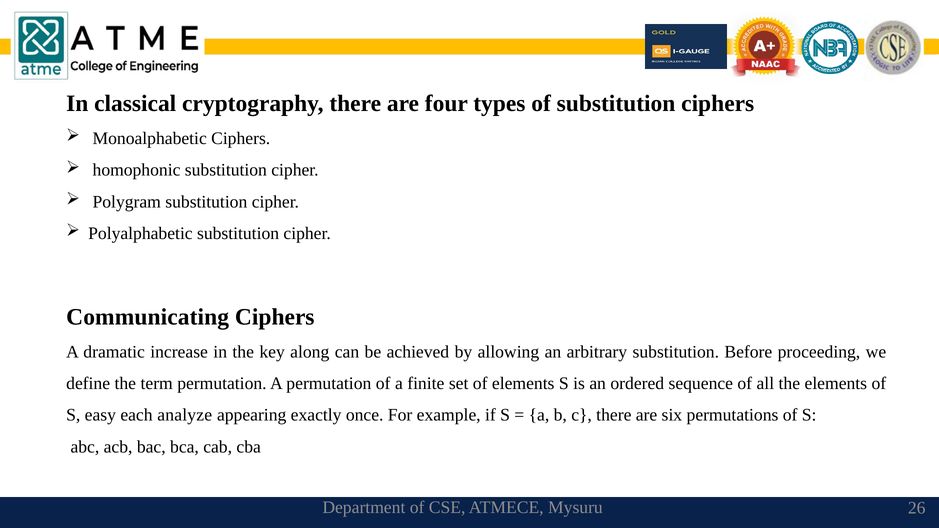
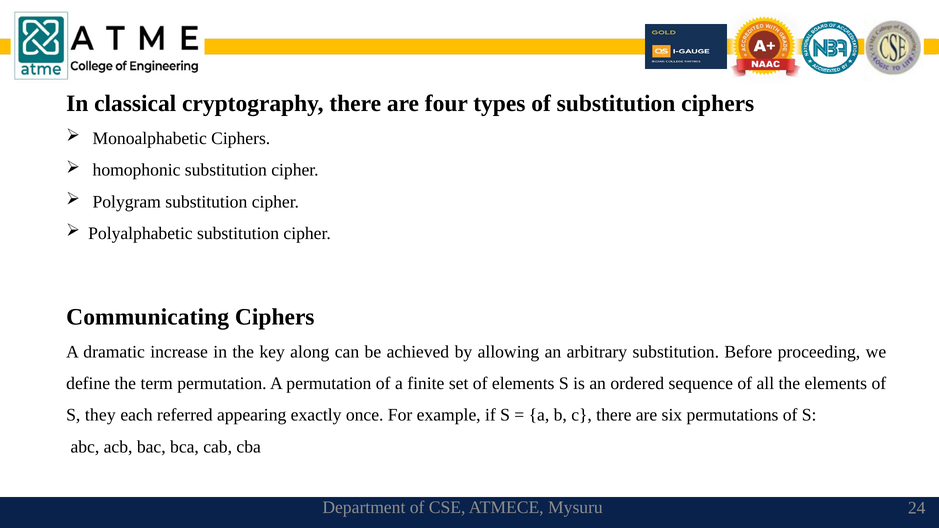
easy: easy -> they (100, 415)
analyze: analyze -> referred (185, 415)
26: 26 -> 24 (917, 508)
